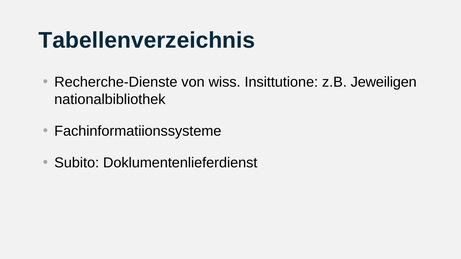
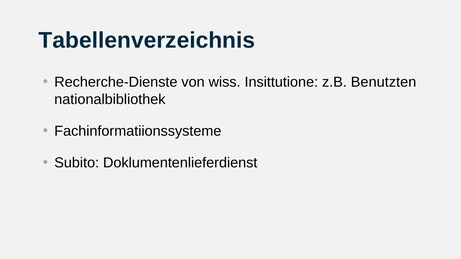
Jeweiligen: Jeweiligen -> Benutzten (384, 82)
